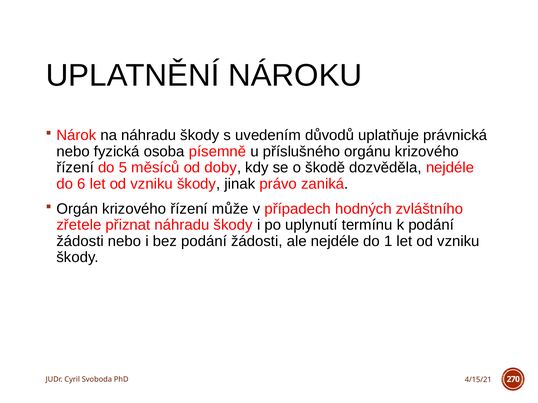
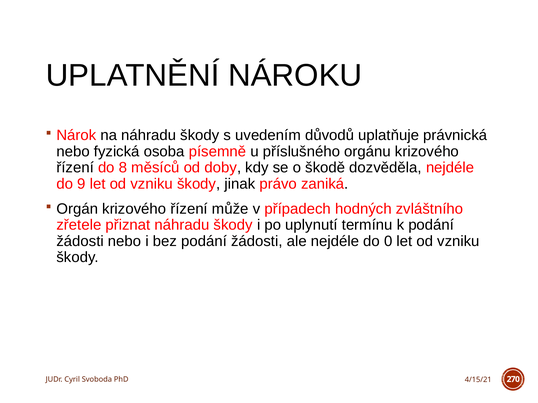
5: 5 -> 8 (123, 168)
6: 6 -> 9 (81, 184)
1: 1 -> 0 (388, 241)
